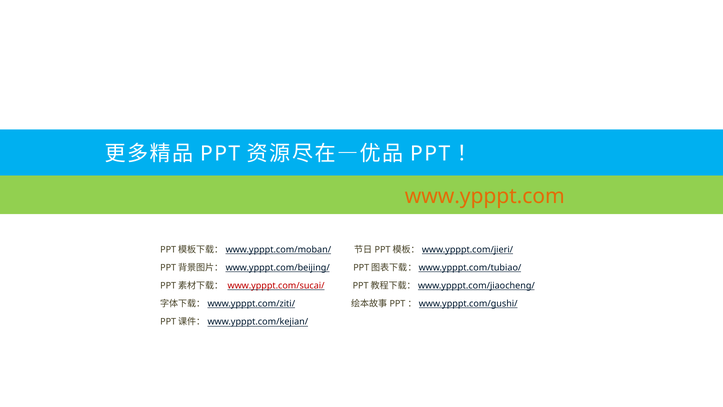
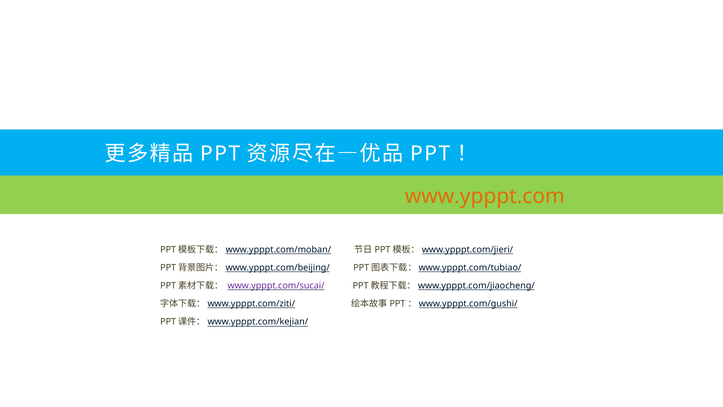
www.ypppt.com/sucai/ colour: red -> purple (276, 286)
